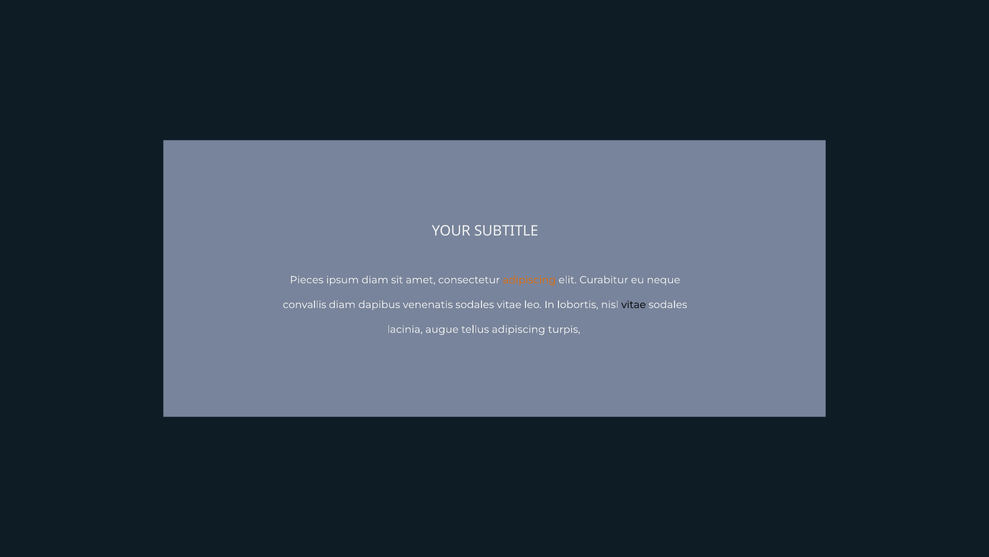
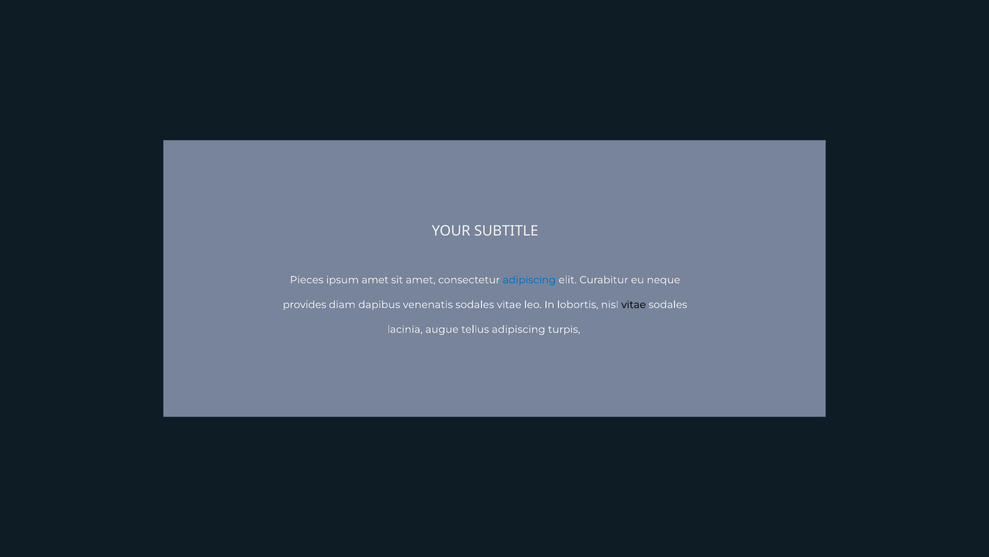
ipsum diam: diam -> amet (375, 280)
adipiscing colour: orange -> blue (529, 280)
convallis: convallis -> provides (305, 304)
